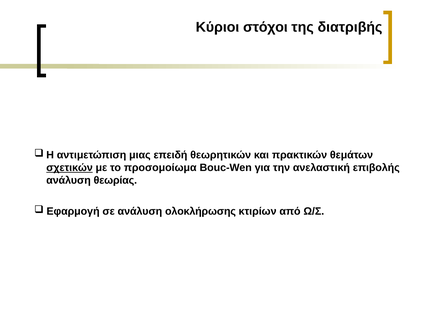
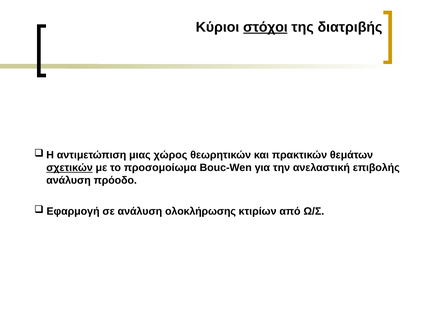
στόχοι underline: none -> present (265, 27)
επειδή: επειδή -> χώρος (170, 155)
θεωρίας: θεωρίας -> πρόοδο (115, 180)
